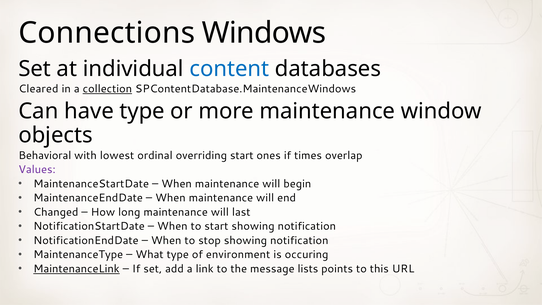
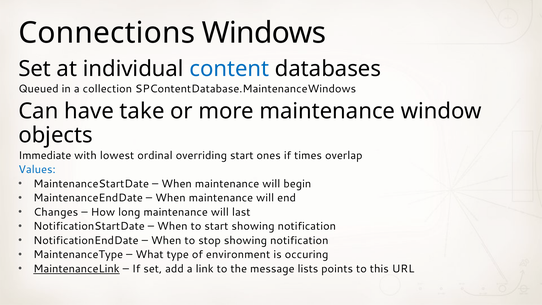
Cleared: Cleared -> Queued (38, 89)
collection underline: present -> none (107, 89)
have type: type -> take (142, 111)
Behavioral: Behavioral -> Immediate (45, 155)
Values colour: purple -> blue (37, 169)
Changed: Changed -> Changes (56, 212)
